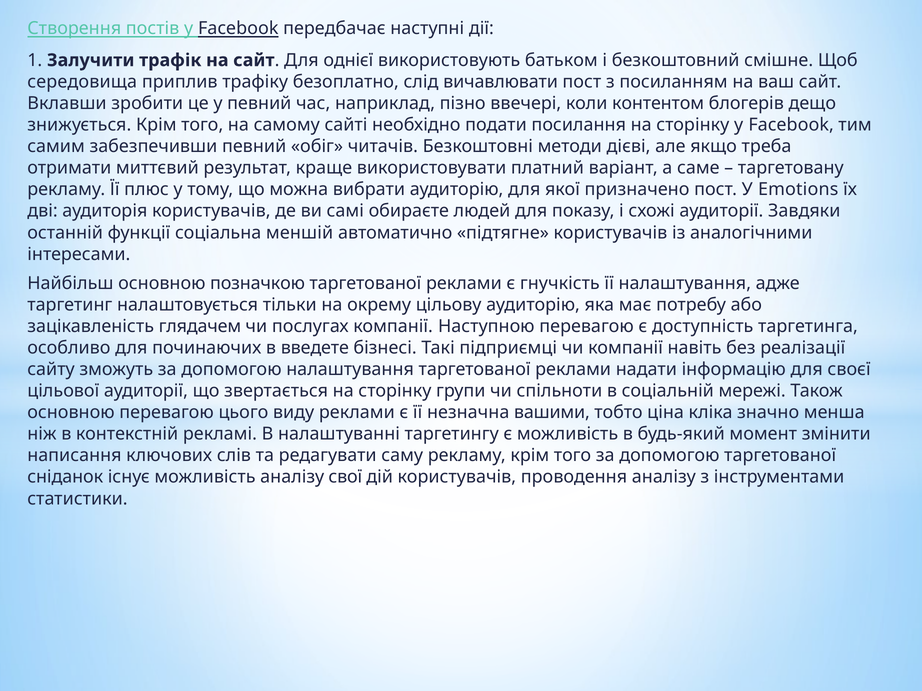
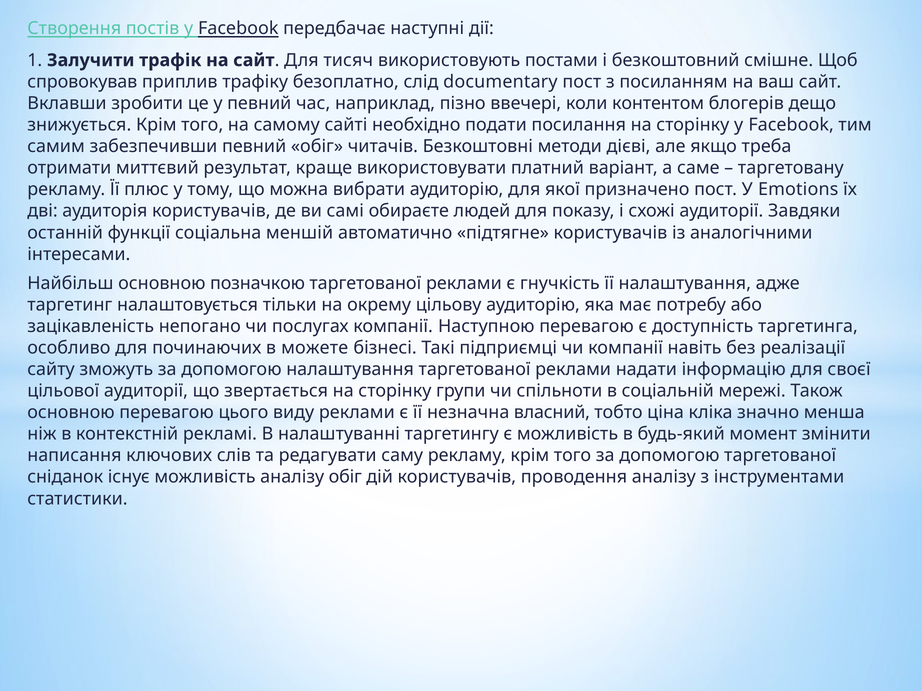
однієї: однієї -> тисяч (348, 60)
батьком: батьком -> постами (561, 60)
середовища: середовища -> спровокував (82, 82)
вичавлювати: вичавлювати -> documentary (500, 82)
глядачем: глядачем -> непогано (200, 326)
введете: введете -> можете (315, 348)
вашими: вашими -> власний (552, 413)
аналізу свої: свої -> обіг (345, 477)
